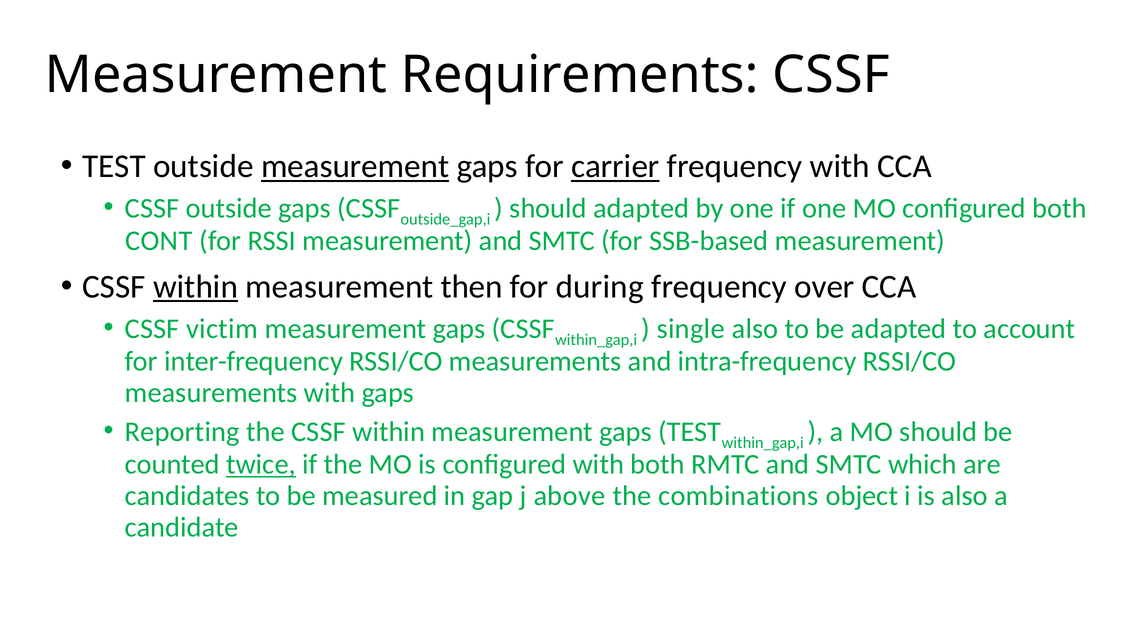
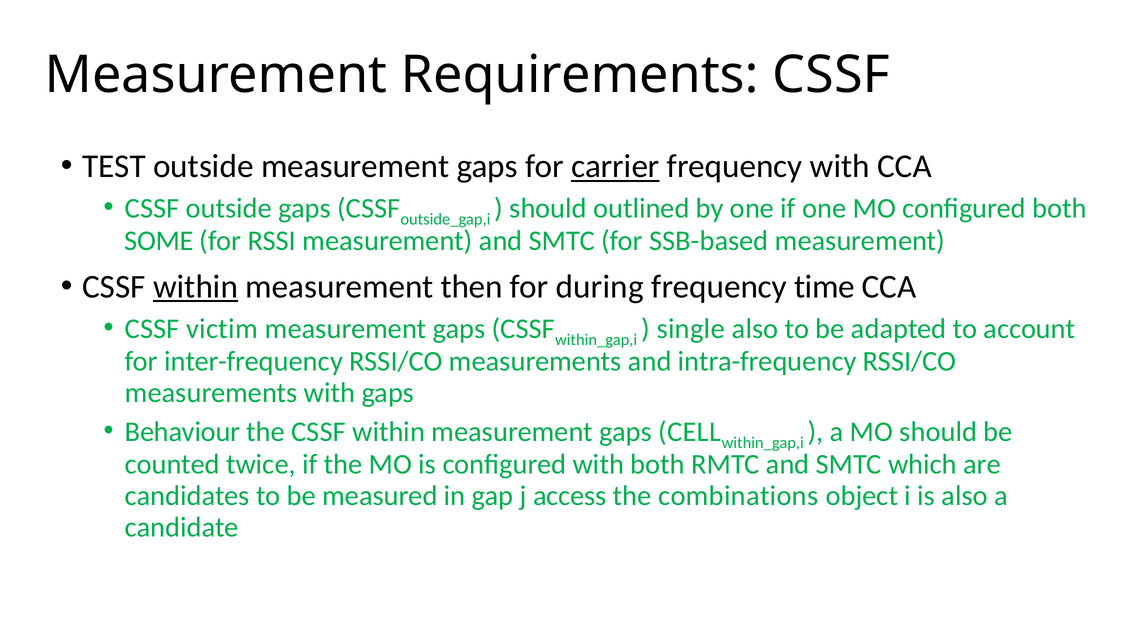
measurement underline: present -> none (355, 166)
should adapted: adapted -> outlined (641, 208)
CONT: CONT -> SOME (159, 241)
over: over -> time (825, 287)
Reporting: Reporting -> Behaviour (182, 432)
gaps TEST: TEST -> CELL (690, 432)
twice underline: present -> none (261, 464)
above: above -> access (570, 496)
